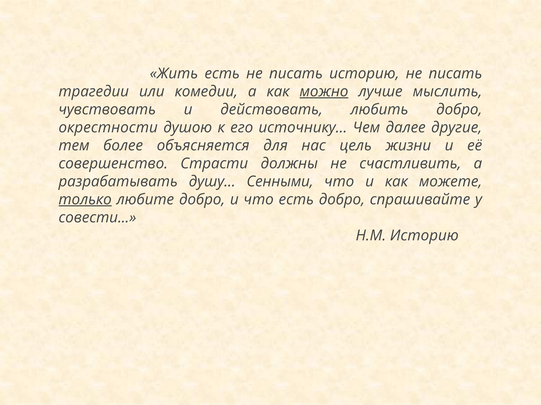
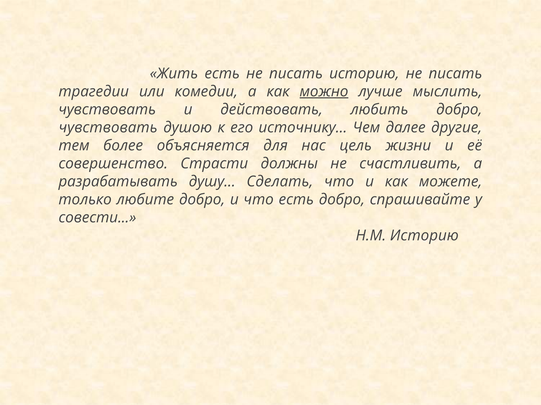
окрестности: окрестности -> чувствовать (108, 128)
Сенными: Сенными -> Сделать (280, 182)
только underline: present -> none (85, 200)
